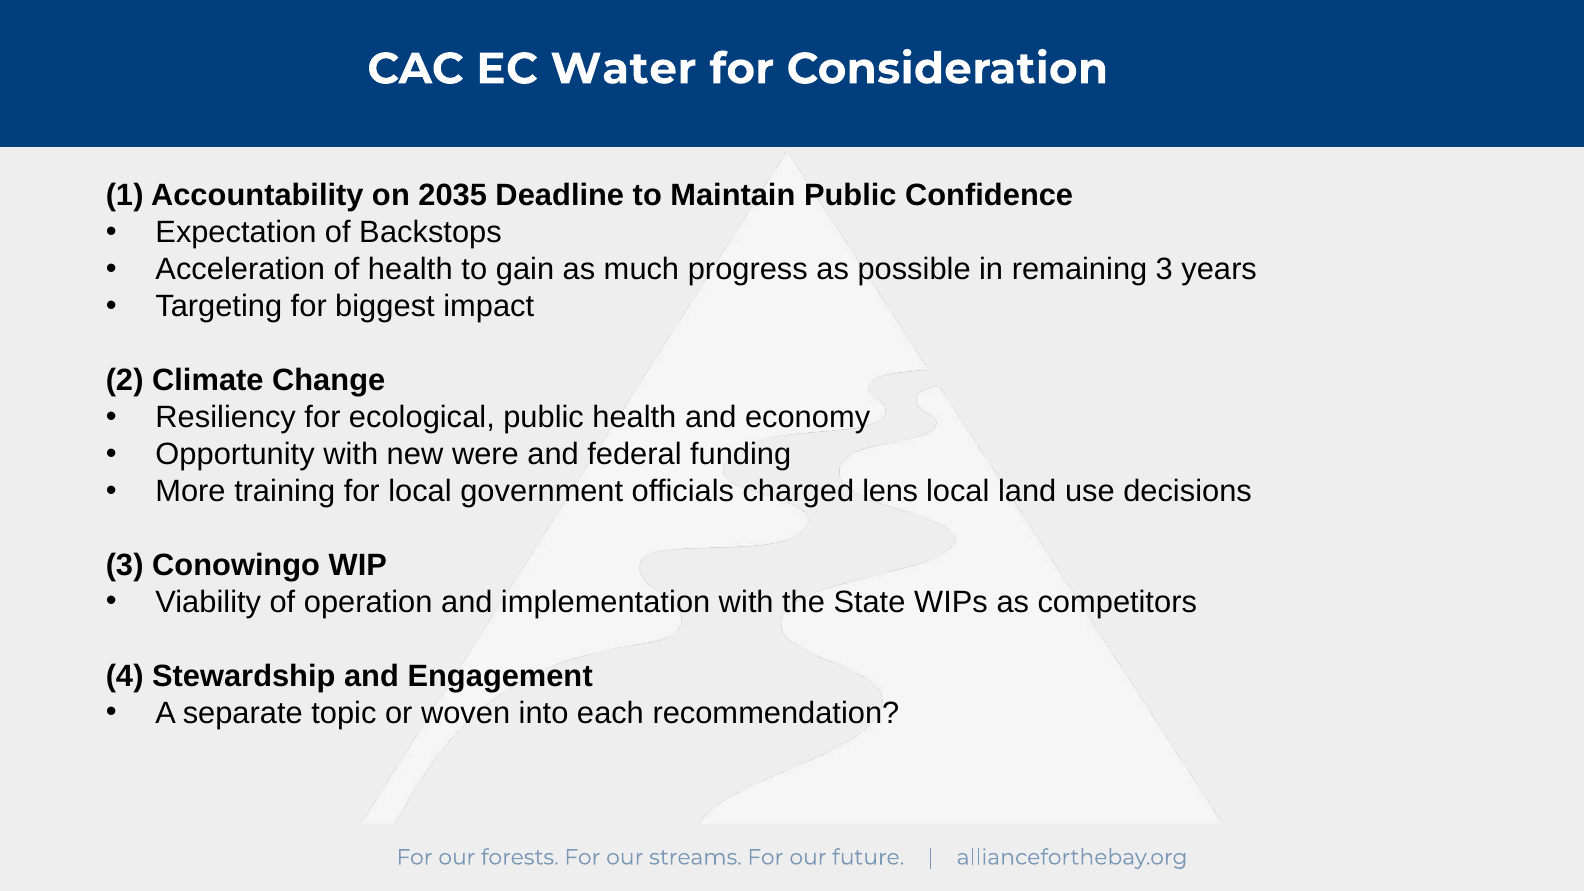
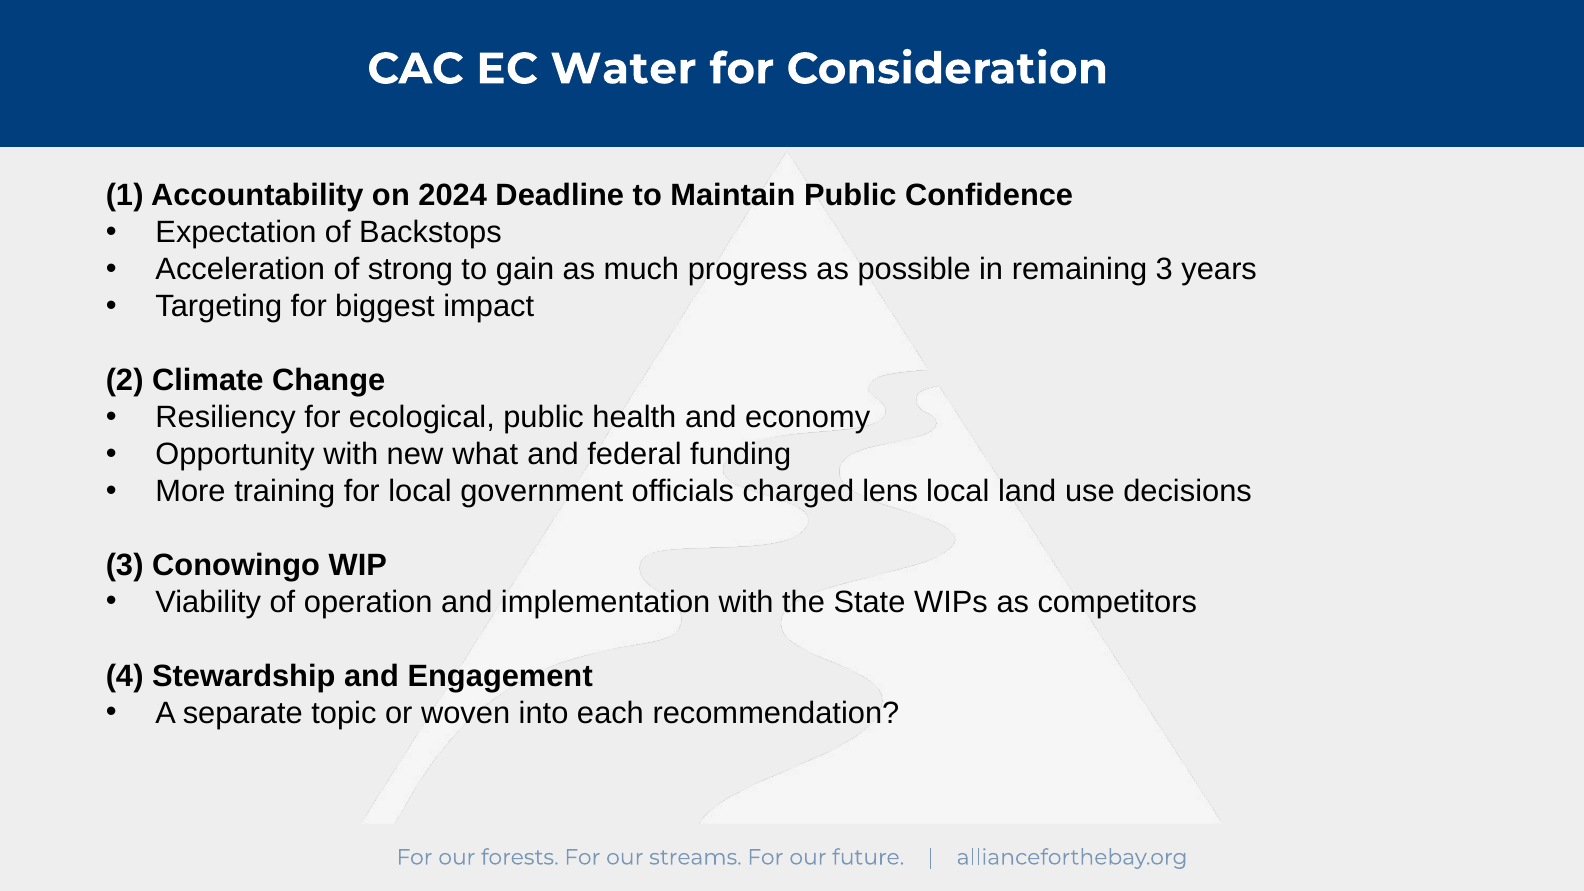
2035: 2035 -> 2024 (453, 196)
of health: health -> strong (410, 270)
were: were -> what (485, 454)
